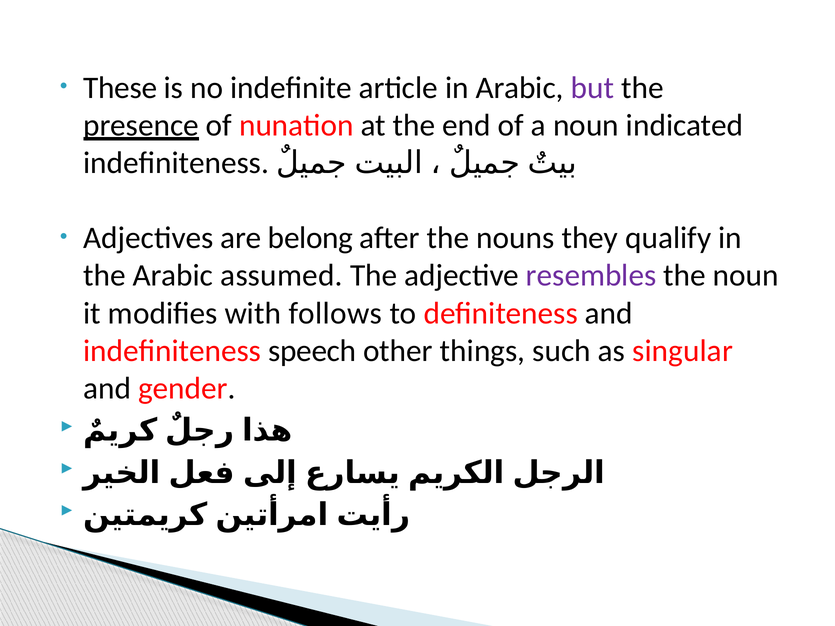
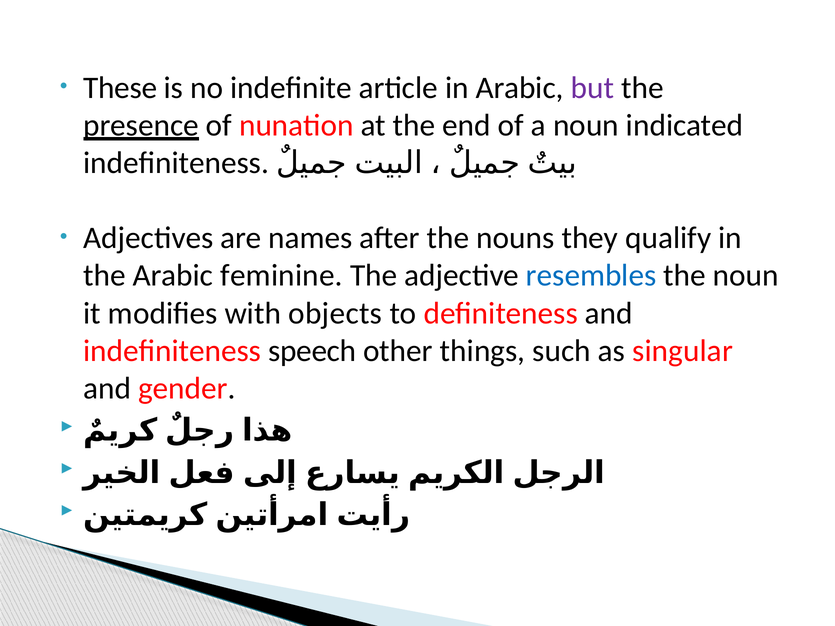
belong: belong -> names (310, 238)
assumed: assumed -> feminine (282, 276)
resembles colour: purple -> blue (591, 276)
follows: follows -> objects (335, 313)
